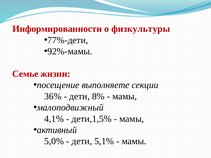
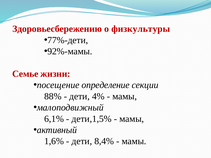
Информированности: Информированности -> Здоровьесбережению (57, 29)
выполняете: выполняете -> определение (106, 85)
36%: 36% -> 88% (53, 96)
8%: 8% -> 4% (98, 96)
4,1%: 4,1% -> 6,1% (54, 119)
5,0%: 5,0% -> 1,6% (54, 141)
5,1%: 5,1% -> 8,4% (104, 141)
